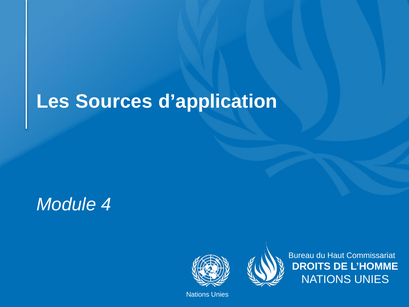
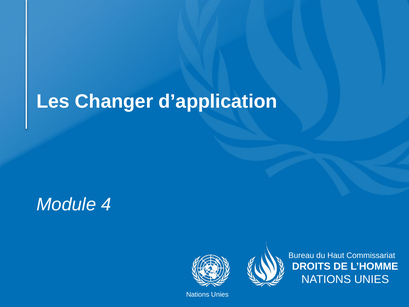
Sources: Sources -> Changer (114, 101)
